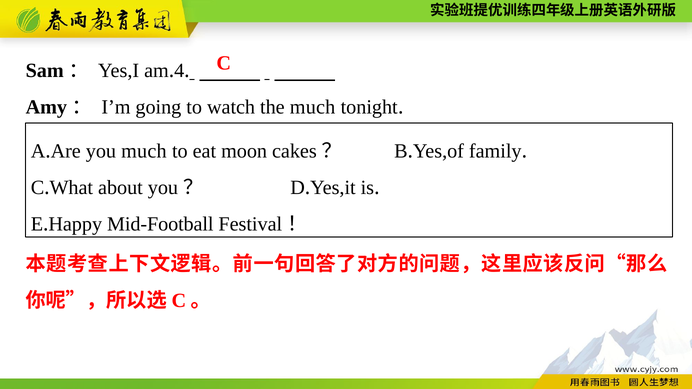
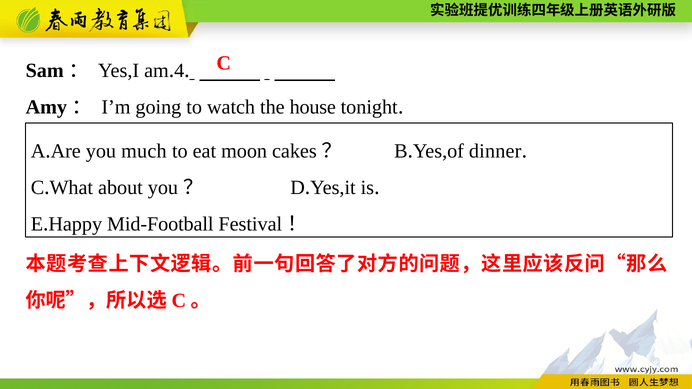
the much: much -> house (313, 107)
family: family -> dinner (495, 151)
